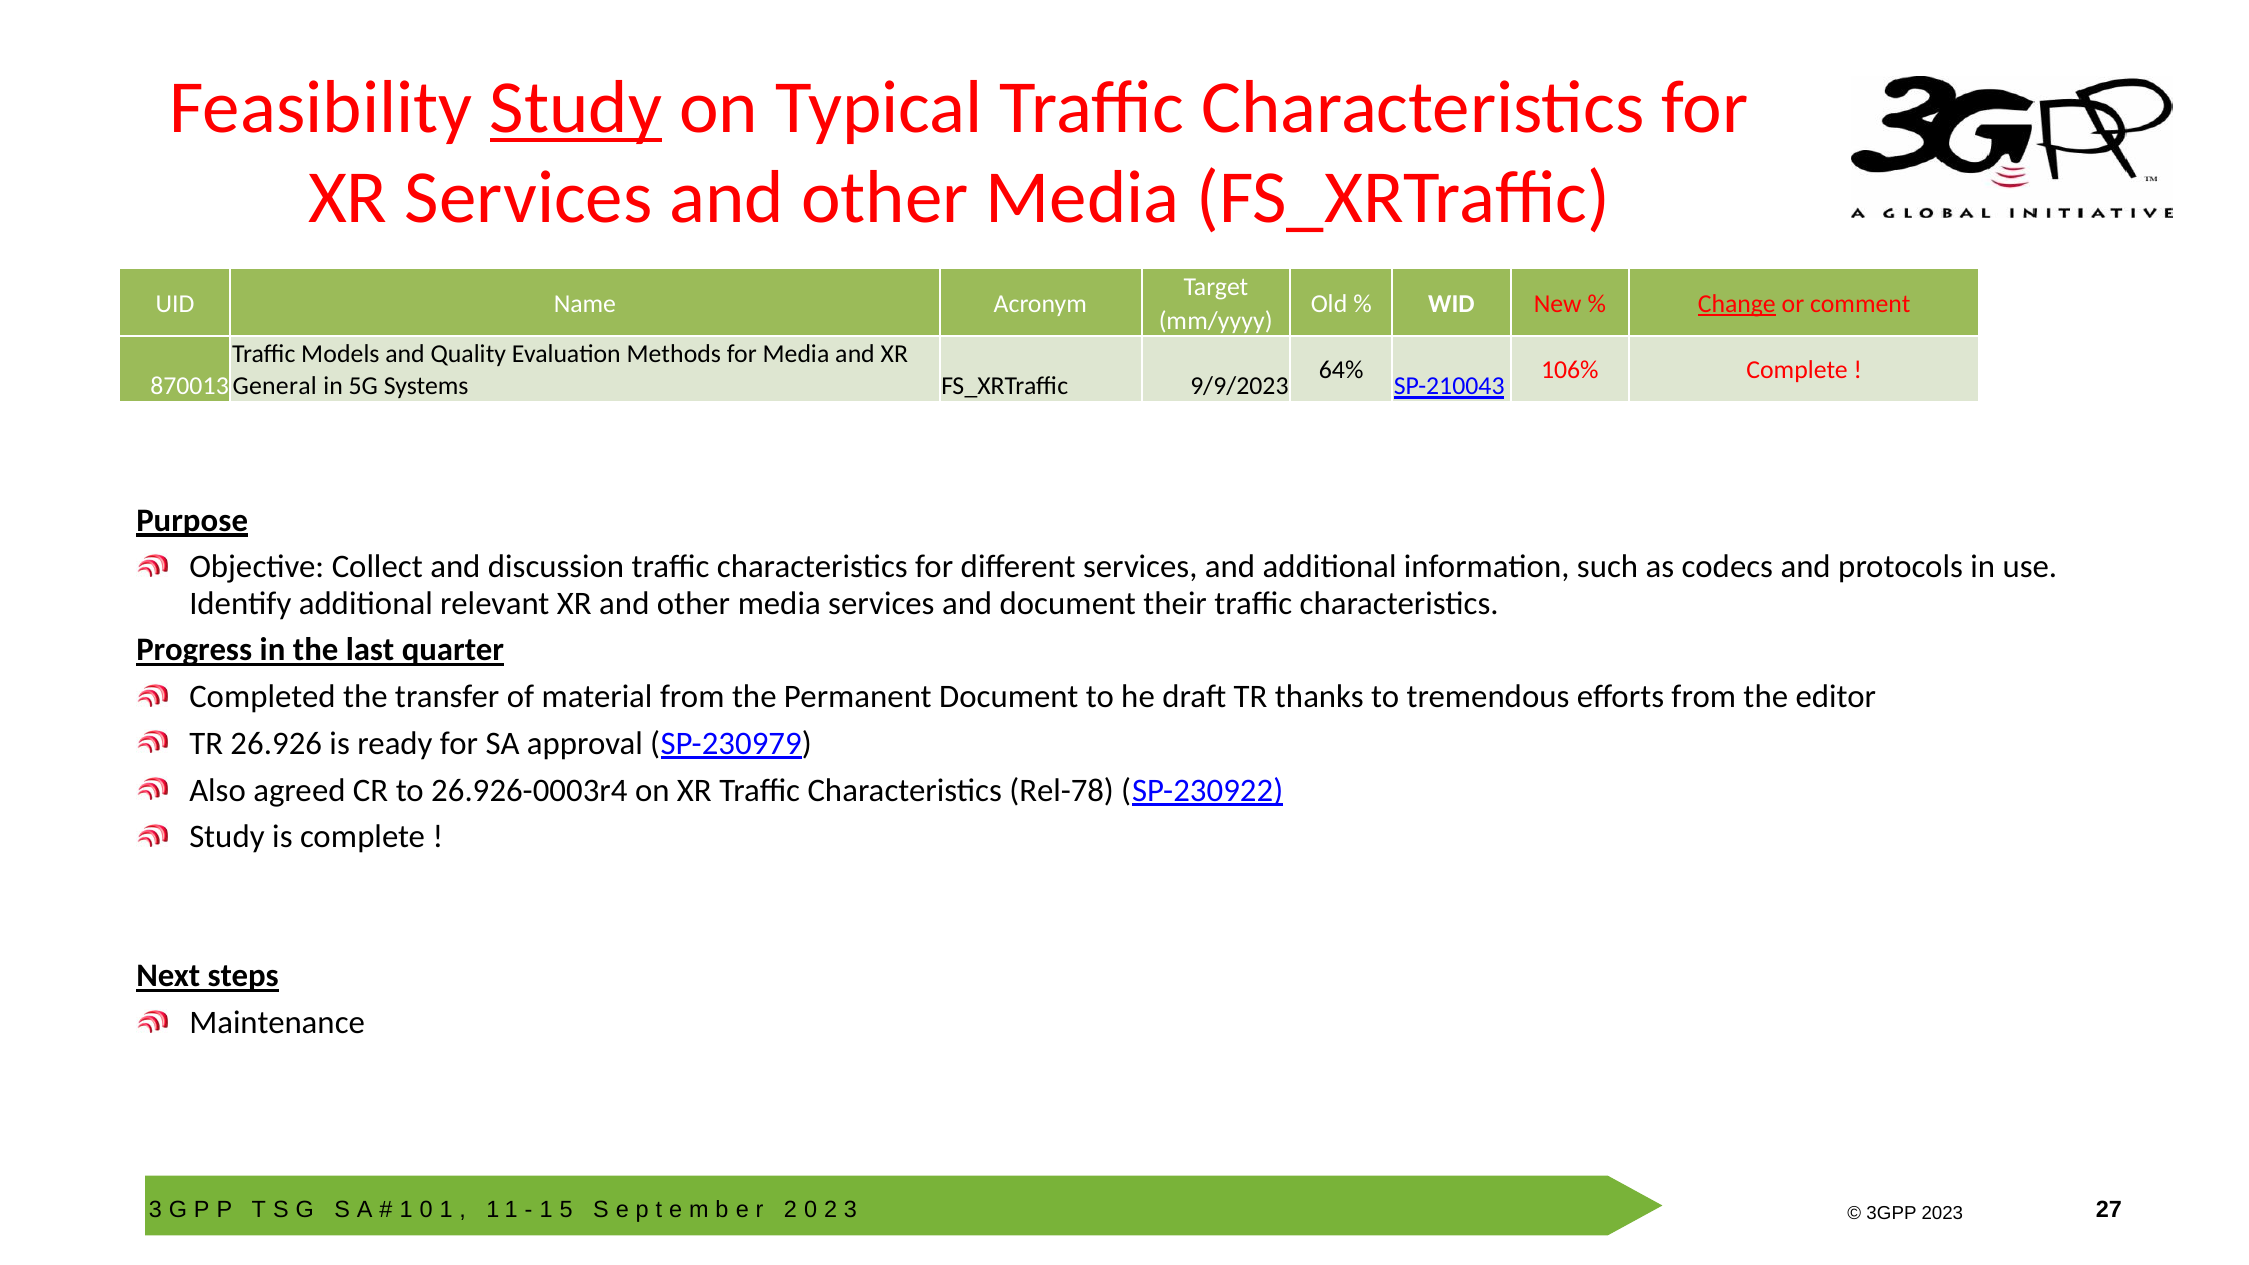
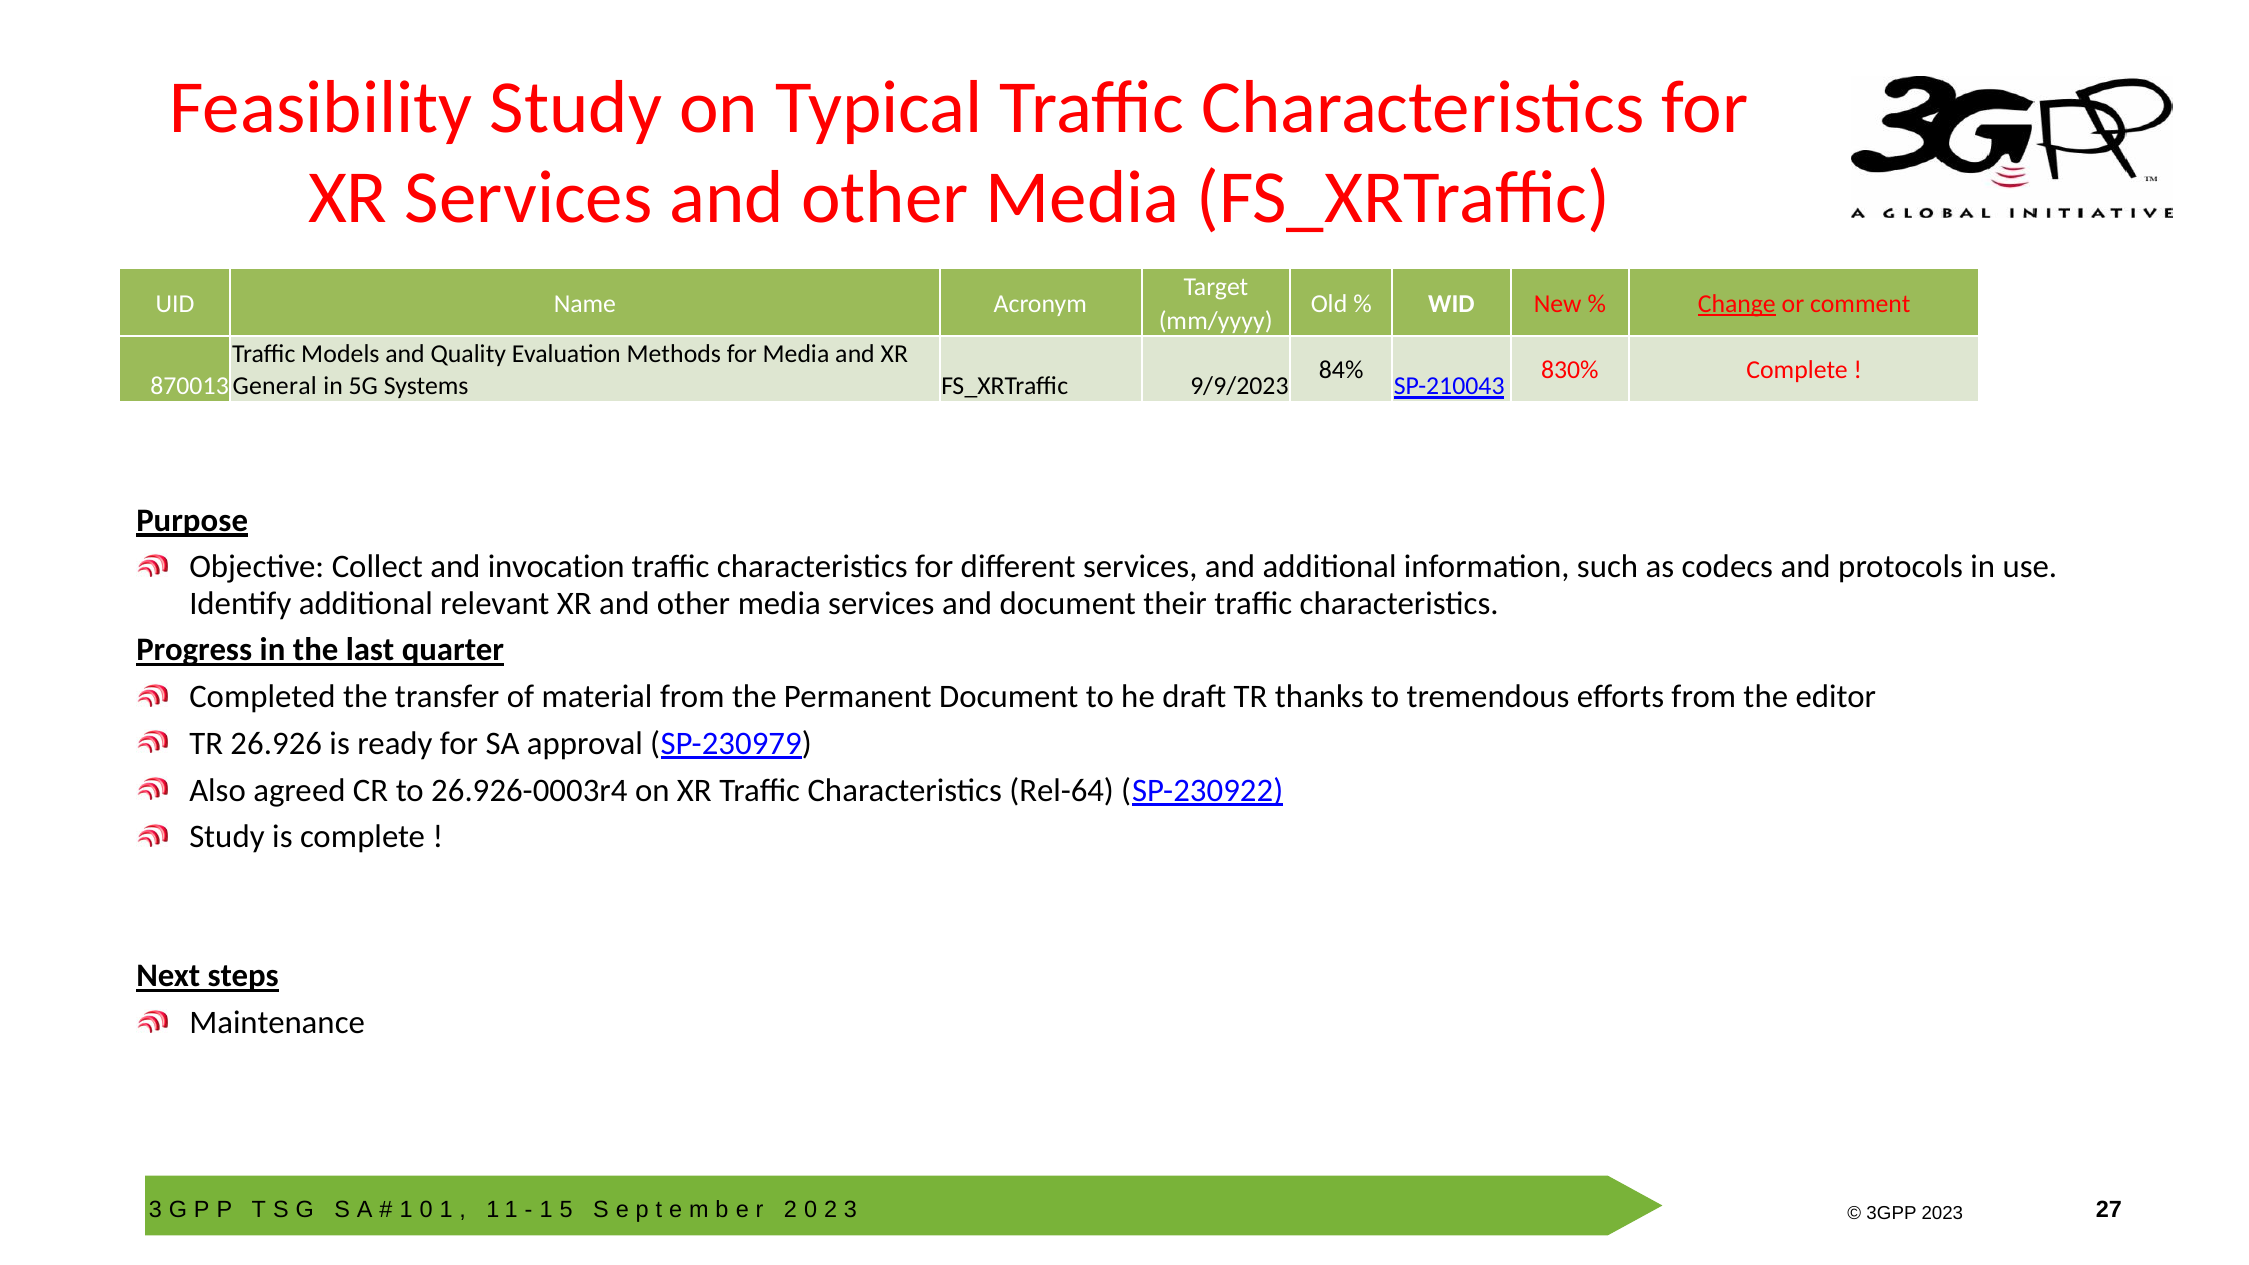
Study underline: present -> none (576, 108)
64%: 64% -> 84% (1341, 370)
106%: 106% -> 830% (1570, 370)
discussion: discussion -> invocation (556, 567)
Rel-78: Rel-78 -> Rel-64 (1062, 790)
